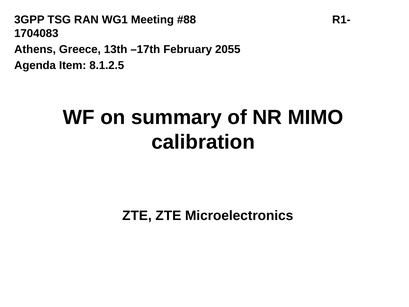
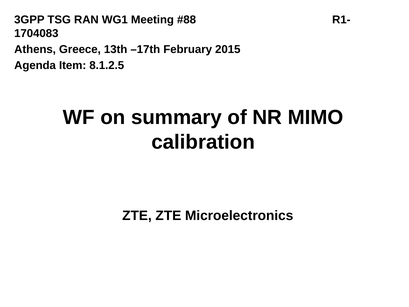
2055: 2055 -> 2015 (228, 49)
